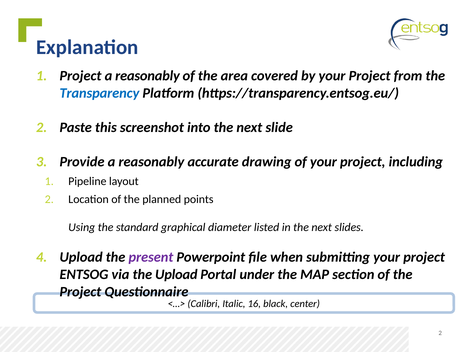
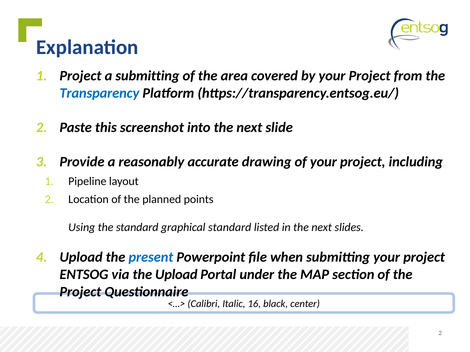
reasonably: reasonably -> submitting (147, 76)
graphical diameter: diameter -> standard (230, 228)
present colour: purple -> blue (151, 258)
